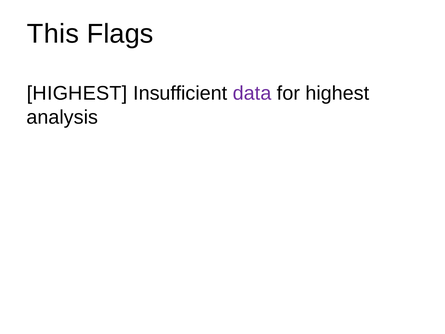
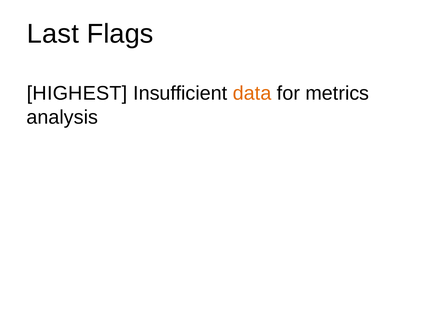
This: This -> Last (53, 34)
data colour: purple -> orange (252, 93)
for highest: highest -> metrics (337, 93)
